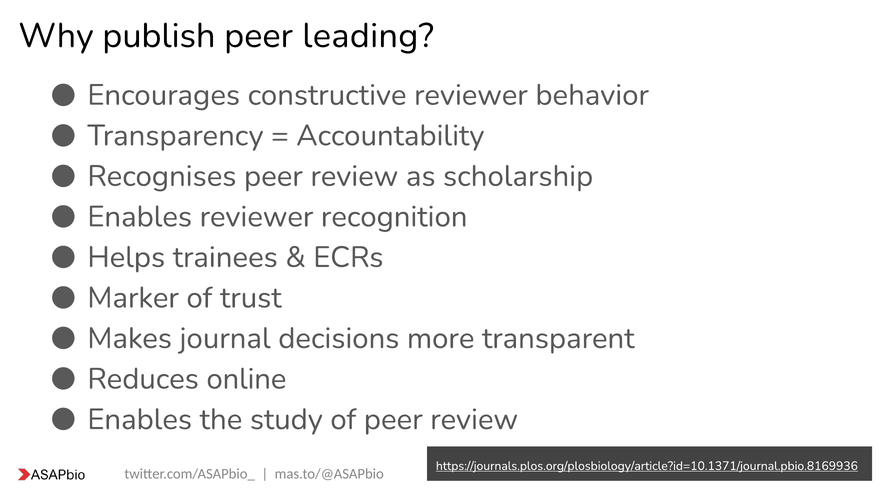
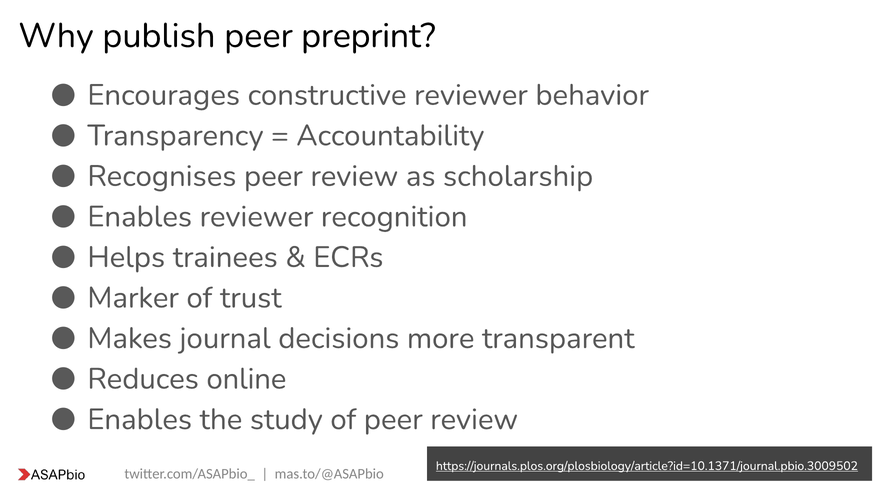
leading: leading -> preprint (368, 36)
https://journals.plos.org/plosbiology/article?id=10.1371/journal.pbio.8169936: https://journals.plos.org/plosbiology/article?id=10.1371/journal.pbio.8169936 -> https://journals.plos.org/plosbiology/article?id=10.1371/journal.pbio.3009502 (647, 466)
